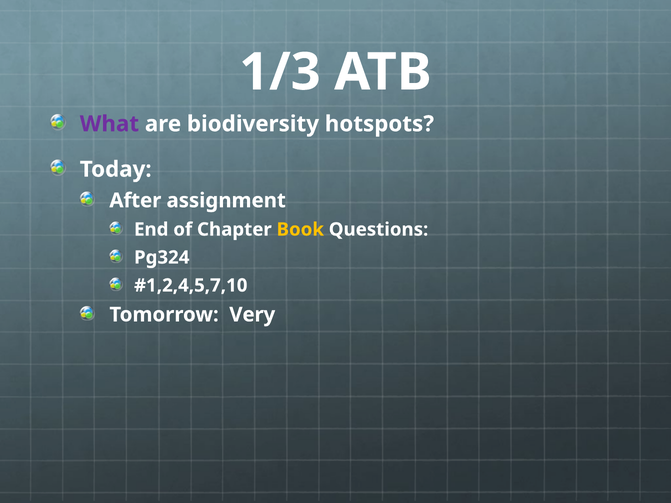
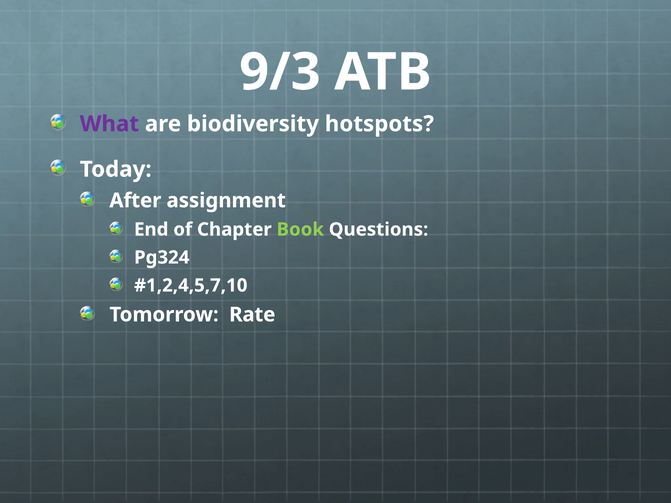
1/3: 1/3 -> 9/3 (280, 72)
Book colour: yellow -> light green (300, 230)
Very: Very -> Rate (252, 315)
